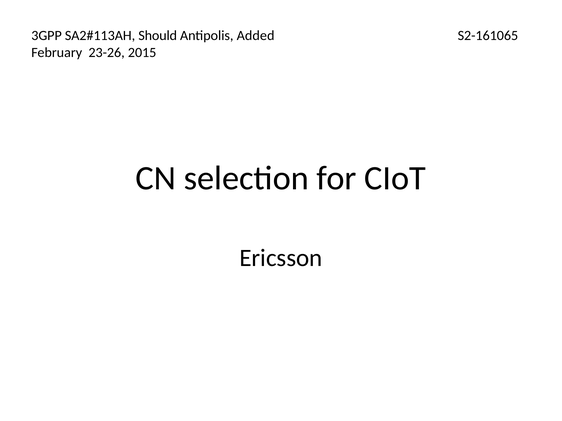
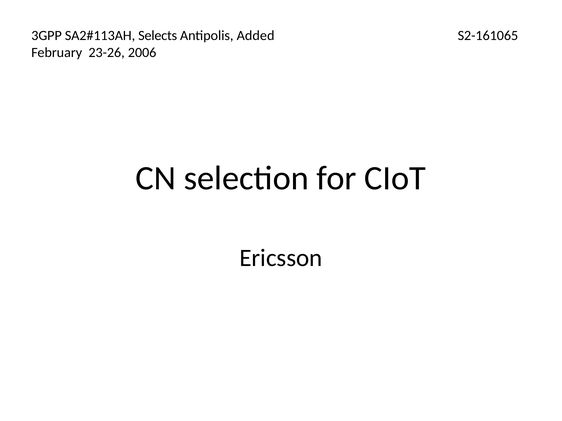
Should: Should -> Selects (158, 36)
2015: 2015 -> 2006 (142, 53)
